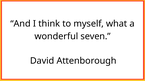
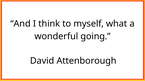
seven: seven -> going (96, 37)
